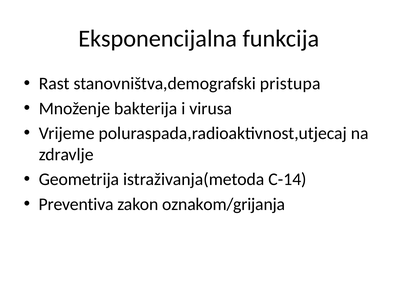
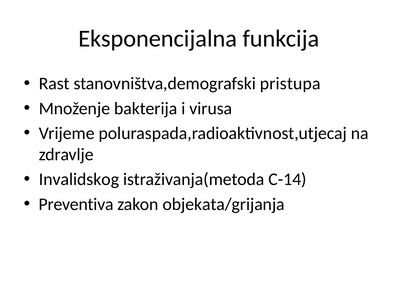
Geometrija: Geometrija -> Invalidskog (79, 179)
oznakom/grijanja: oznakom/grijanja -> objekata/grijanja (224, 204)
